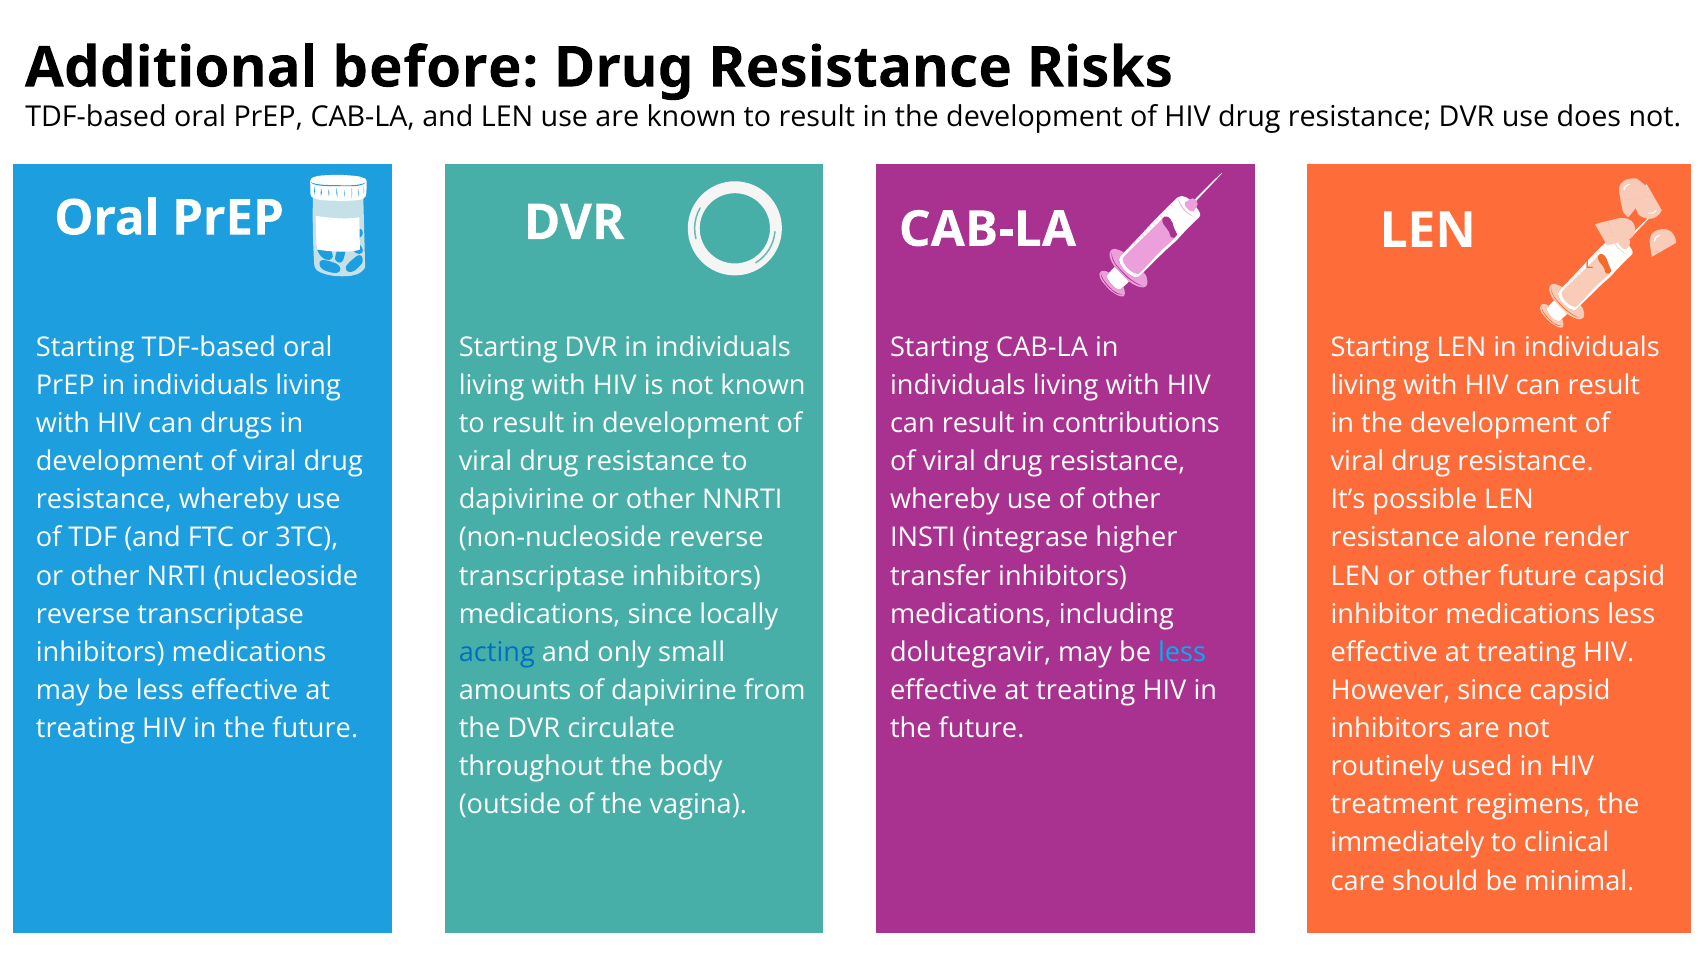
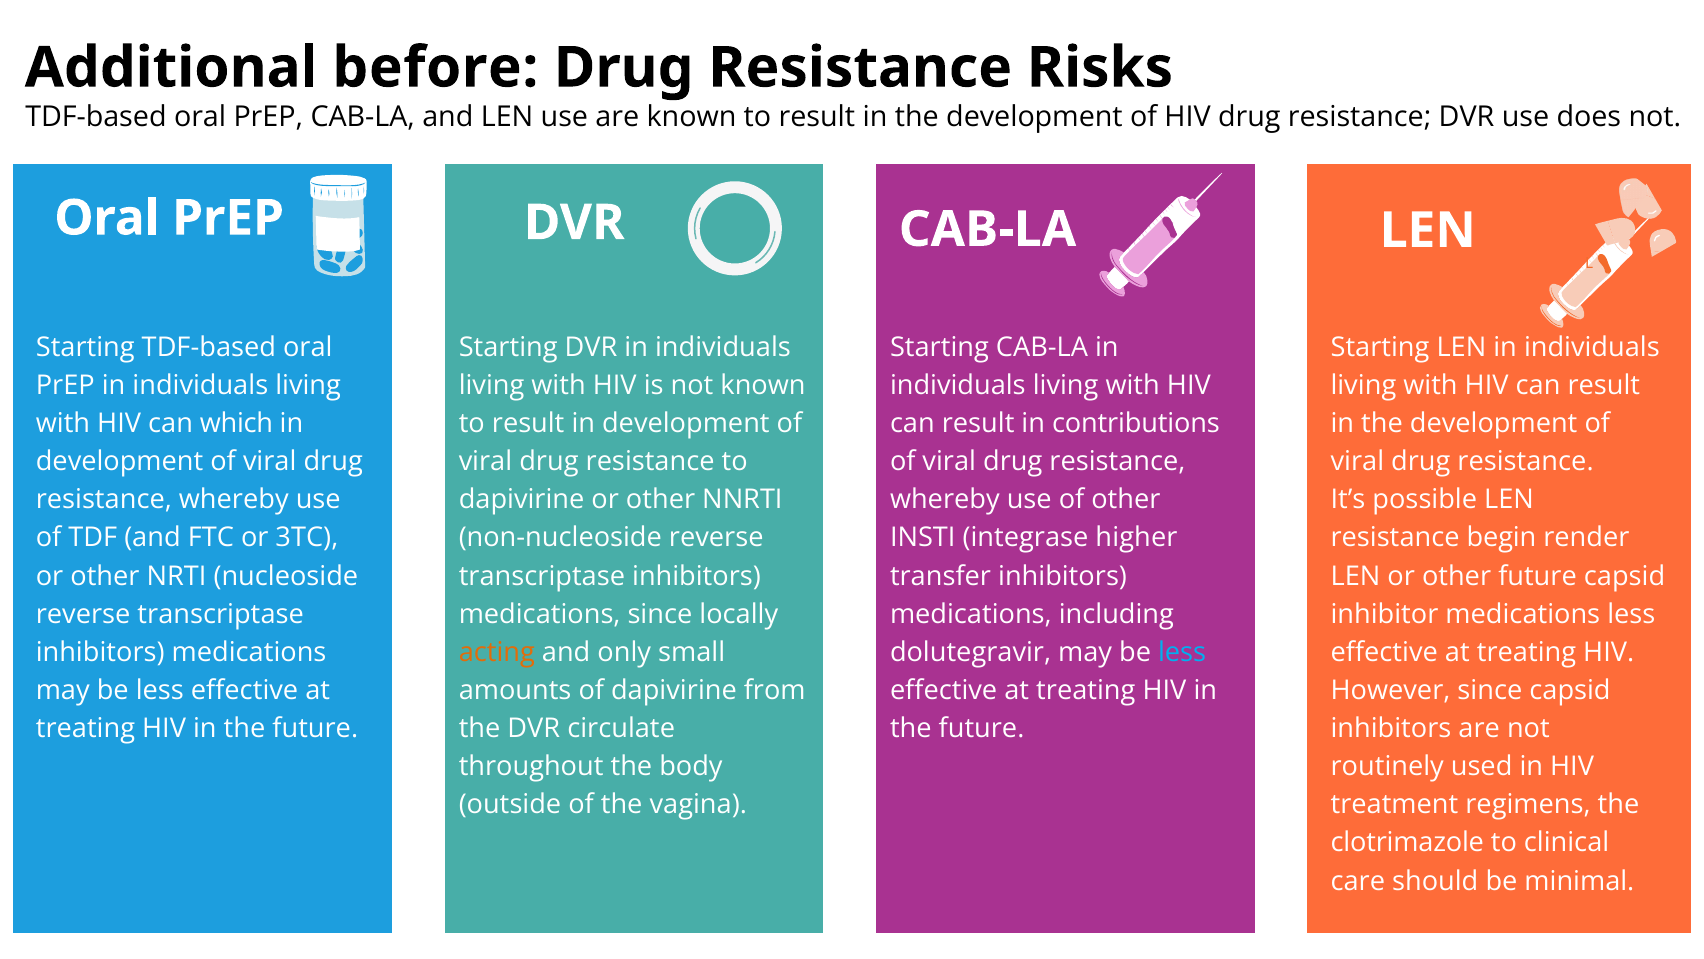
drugs: drugs -> which (237, 423)
alone: alone -> begin (1501, 538)
acting colour: blue -> orange (497, 652)
immediately: immediately -> clotrimazole (1407, 843)
